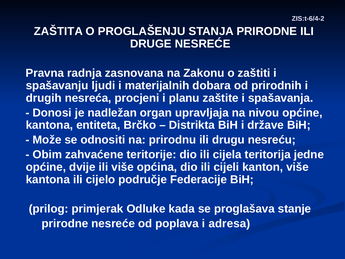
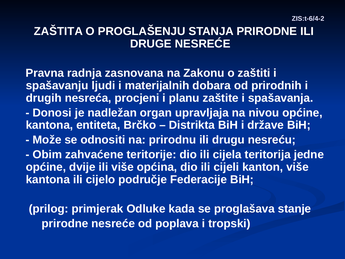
adresa: adresa -> tropski (229, 223)
